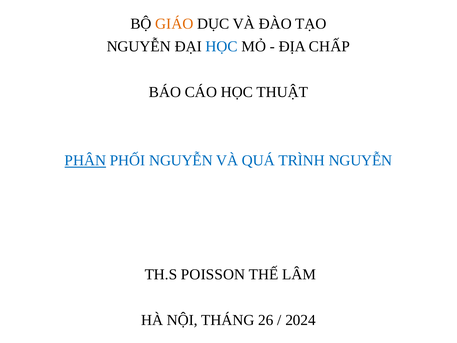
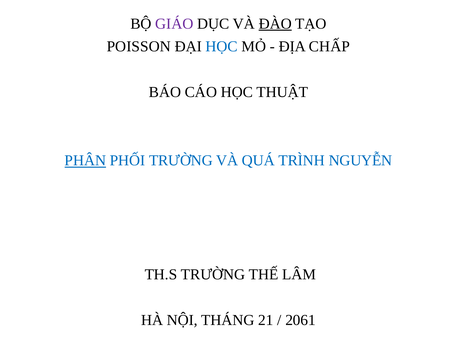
GIÁO colour: orange -> purple (174, 24)
ĐÀO underline: none -> present (275, 24)
NGUYỄN: NGUYỄN -> POISSON (139, 46)
PHỐI NGUYỄN: NGUYỄN -> TRƯỜNG (181, 160)
TH.S POISSON: POISSON -> TRƯỜNG (213, 274)
26: 26 -> 21 (266, 320)
2024: 2024 -> 2061 (301, 320)
